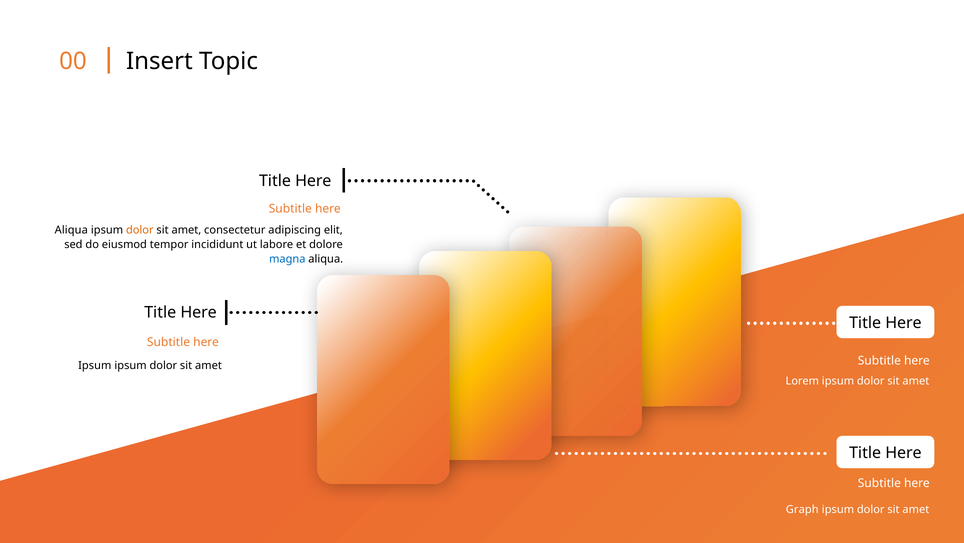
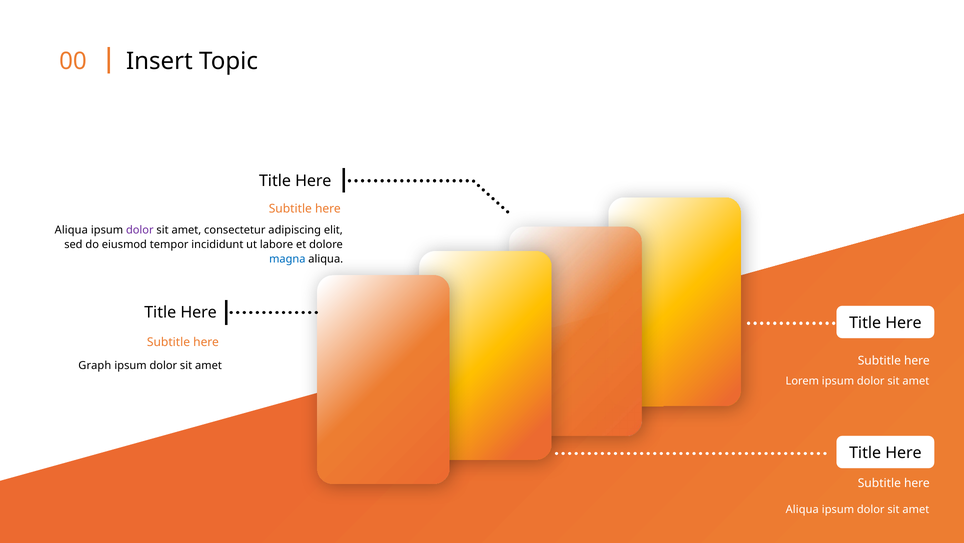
dolor colour: orange -> purple (140, 230)
Ipsum: Ipsum -> Graph (95, 365)
Graph: Graph -> Aliqua (802, 509)
